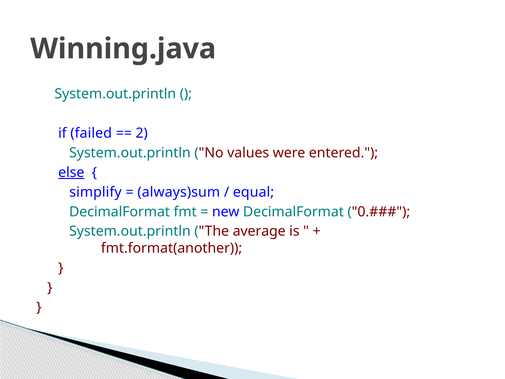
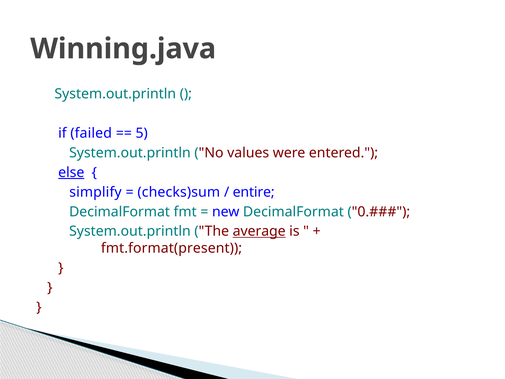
2: 2 -> 5 (142, 133)
always)sum: always)sum -> checks)sum (179, 192)
equal: equal -> entire (254, 192)
average underline: none -> present (259, 231)
fmt.format(another: fmt.format(another -> fmt.format(present (172, 248)
